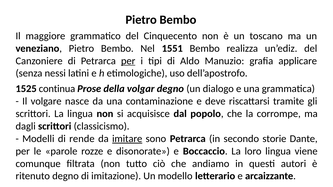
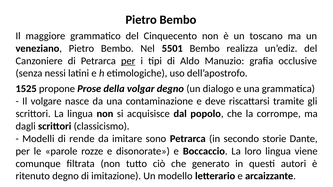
1551: 1551 -> 5501 (172, 48)
applicare: applicare -> occlusive (298, 61)
continua: continua -> propone (57, 89)
imitare underline: present -> none (127, 139)
andiamo: andiamo -> generato (211, 164)
